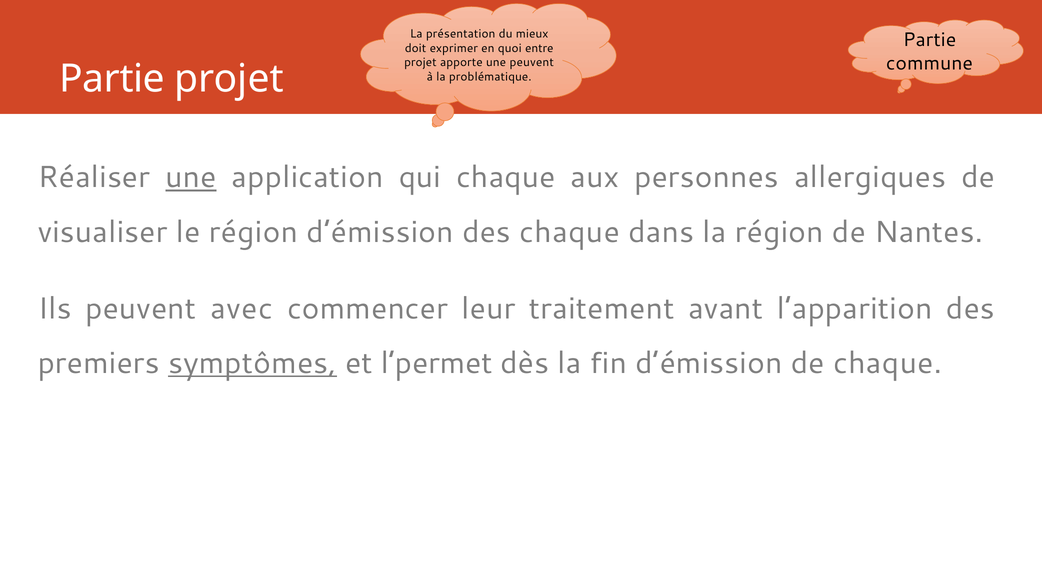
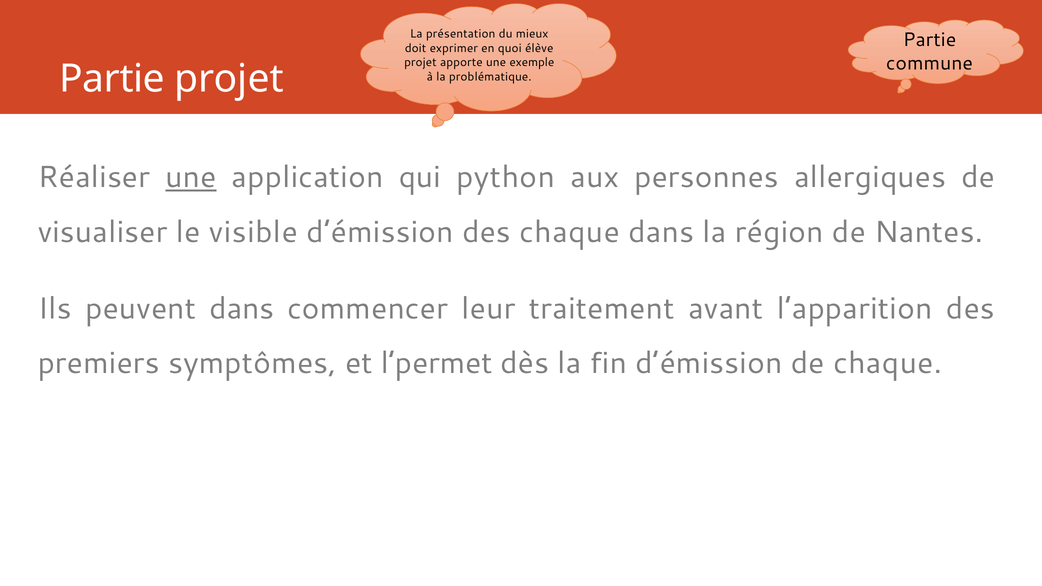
entre: entre -> élève (539, 48)
une peuvent: peuvent -> exemple (532, 62)
qui chaque: chaque -> python (506, 177)
le région: région -> visible (253, 232)
peuvent avec: avec -> dans (242, 309)
symptômes underline: present -> none (252, 363)
